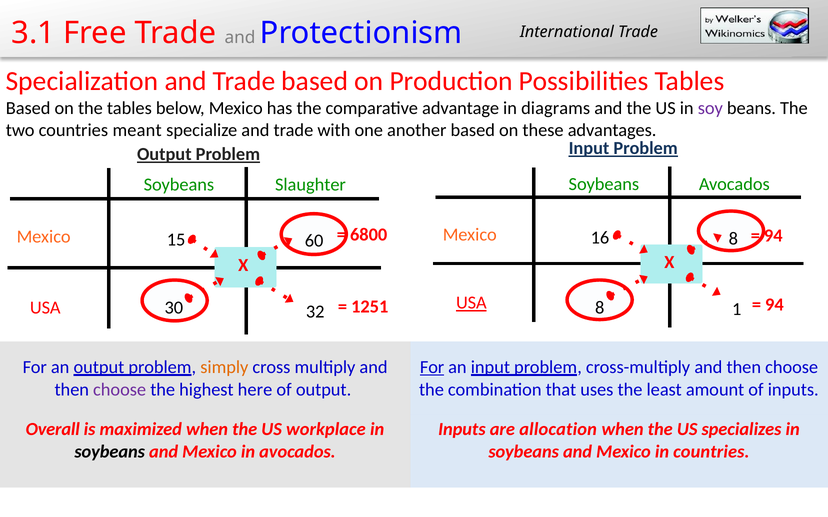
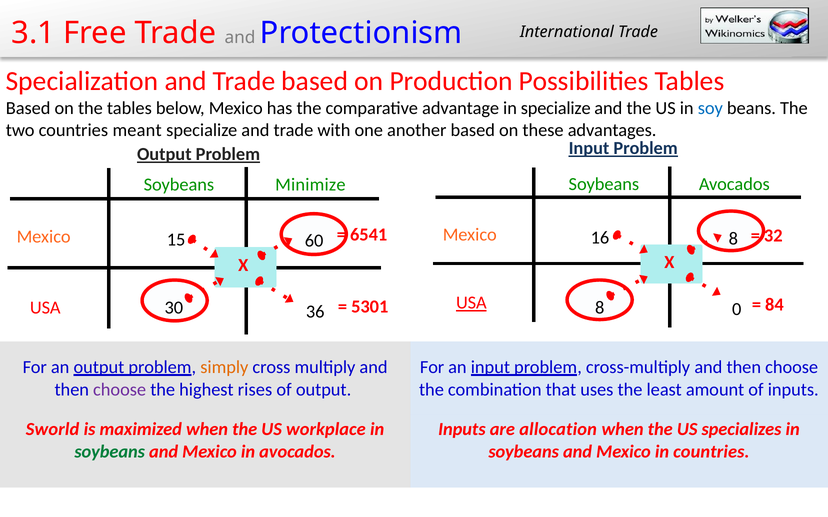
in diagrams: diagrams -> specialize (556, 108)
soy colour: purple -> blue (710, 108)
Slaughter: Slaughter -> Minimize (310, 185)
6800: 6800 -> 6541 (369, 235)
94: 94 -> 32 (773, 236)
94: 94 -> 84 (774, 305)
1251: 1251 -> 5301 (370, 307)
1: 1 -> 0 (737, 310)
32: 32 -> 36 (315, 312)
For underline: present -> none (432, 367)
here: here -> rises (255, 390)
Overall: Overall -> Sworld (53, 430)
soybeans colour: black -> green (110, 452)
